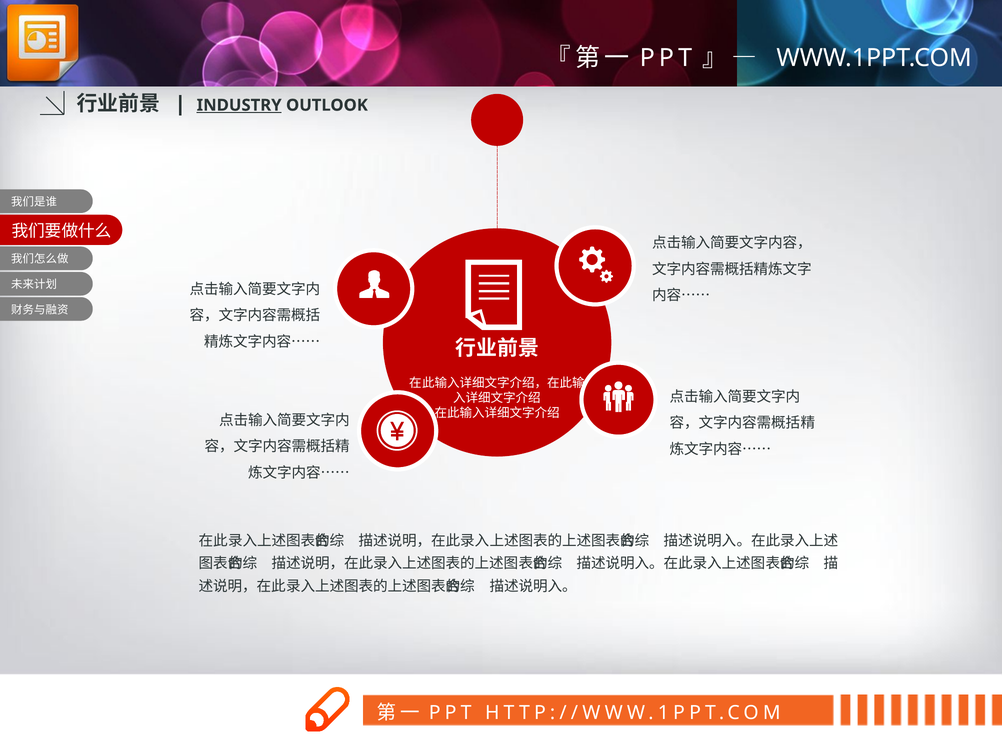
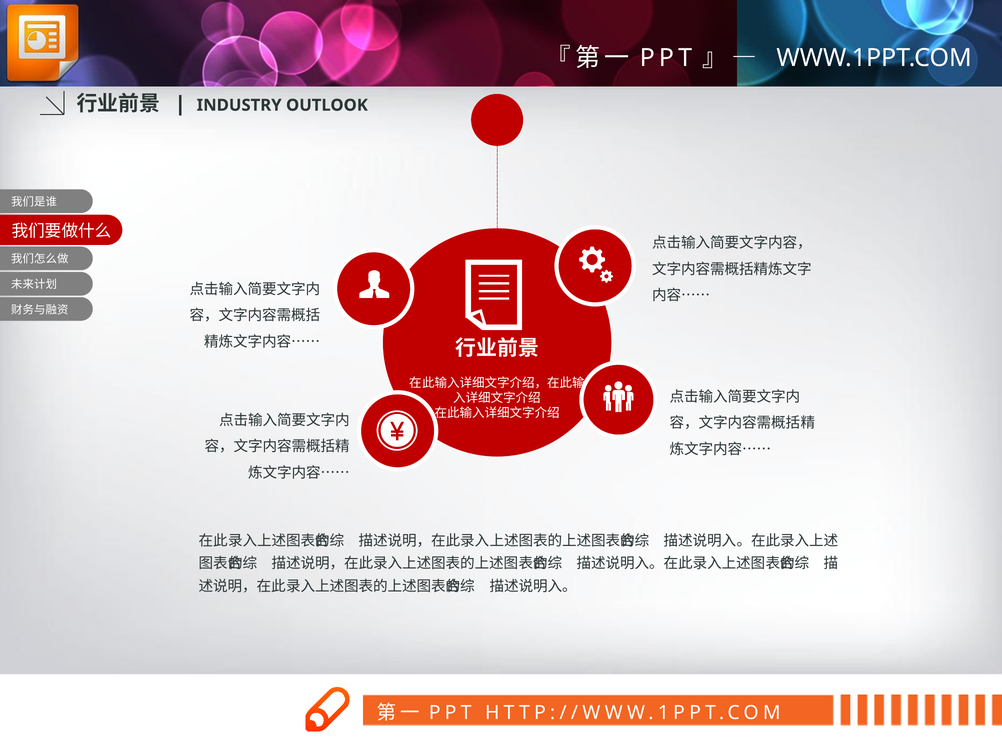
INDUSTRY underline: present -> none (239, 105)
